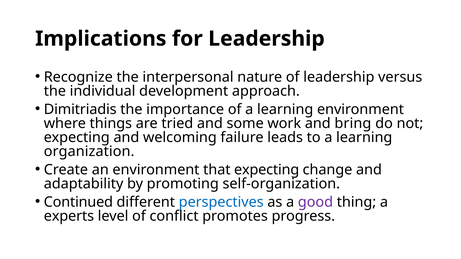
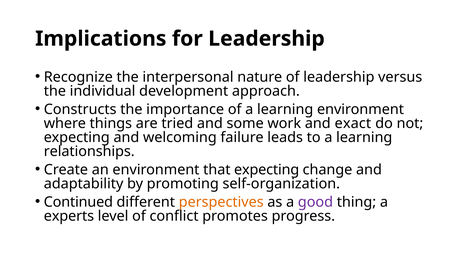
Dimitriadis: Dimitriadis -> Constructs (80, 110)
bring: bring -> exact (353, 124)
organization: organization -> relationships (89, 152)
perspectives colour: blue -> orange (221, 202)
